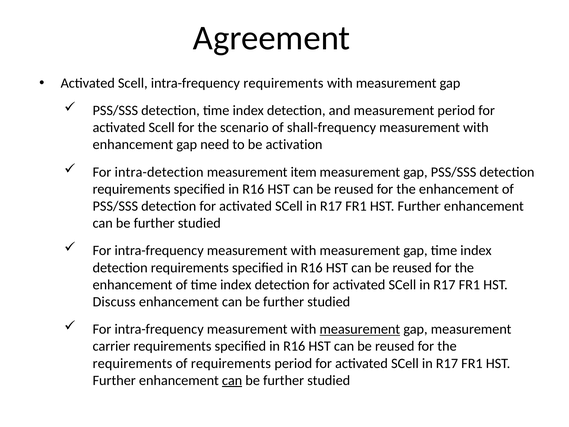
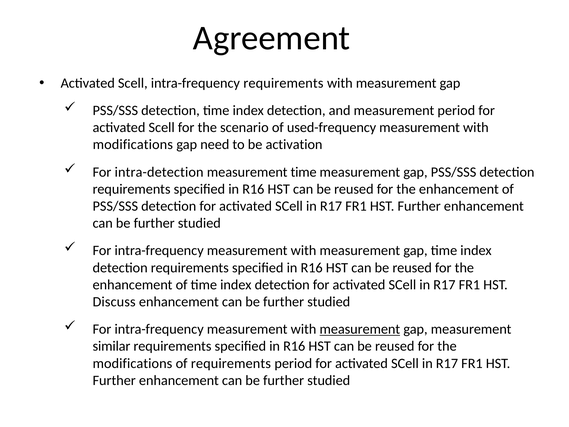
shall-frequency: shall-frequency -> used-frequency (332, 127)
enhancement: enhancement -> modifications (133, 145)
measurement item: item -> time (304, 172)
carrier: carrier -> similar (112, 346)
requirements: requirements -> modifications (132, 363)
can underline: present -> none (232, 380)
